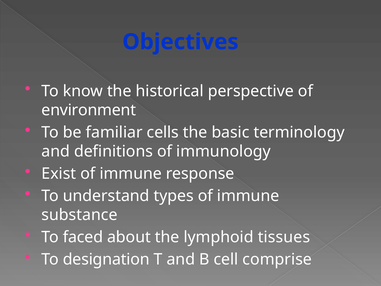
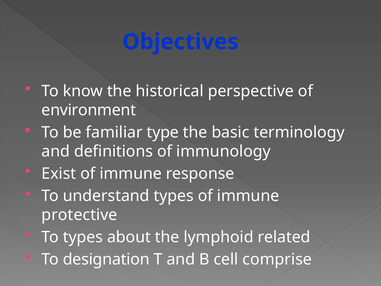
cells: cells -> type (163, 132)
substance: substance -> protective (79, 215)
To faced: faced -> types (83, 237)
tissues: tissues -> related (284, 237)
